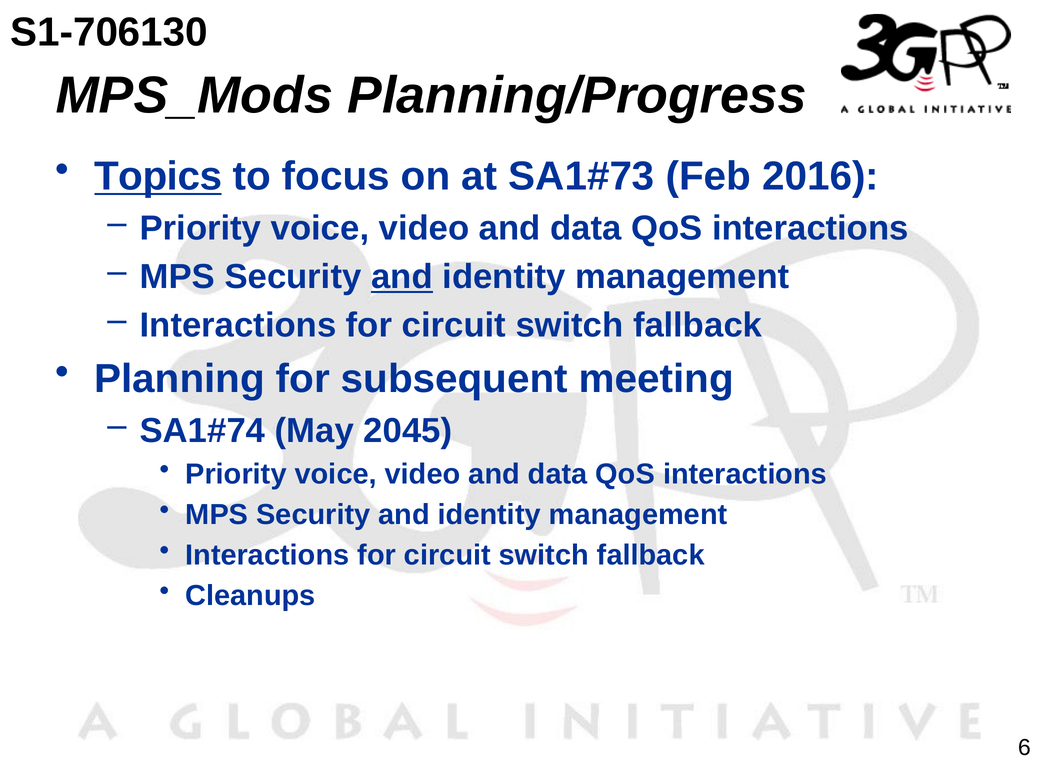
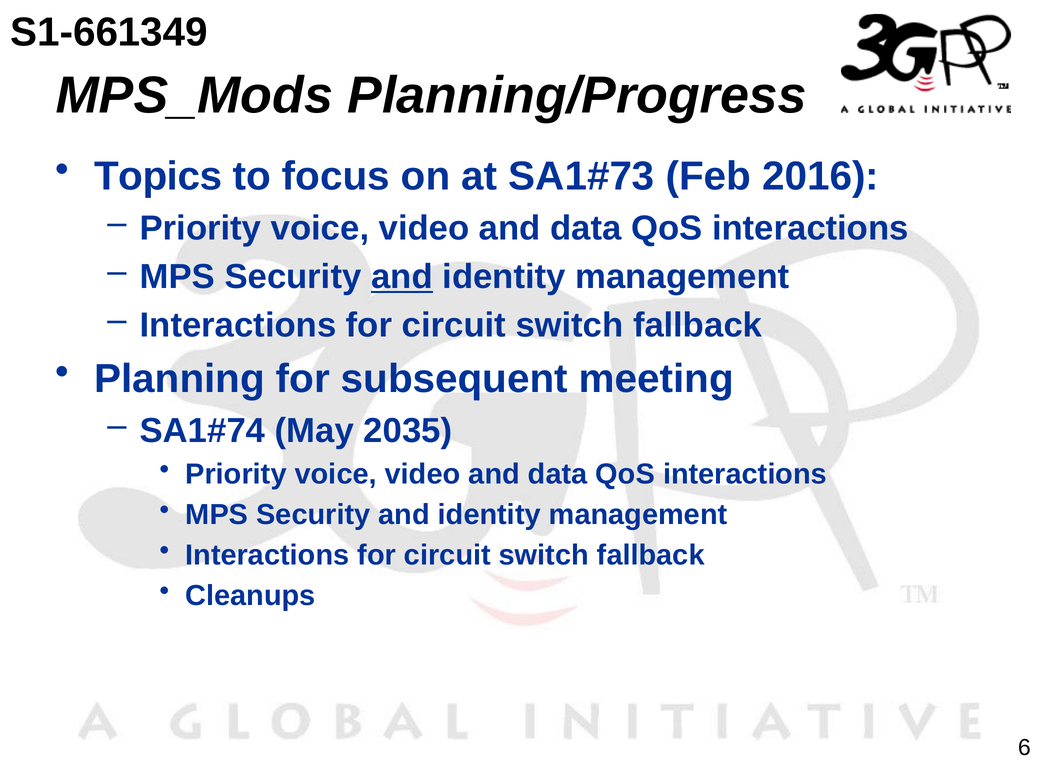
S1-706130: S1-706130 -> S1-661349 (109, 32)
Topics underline: present -> none (158, 177)
2045: 2045 -> 2035 (408, 431)
